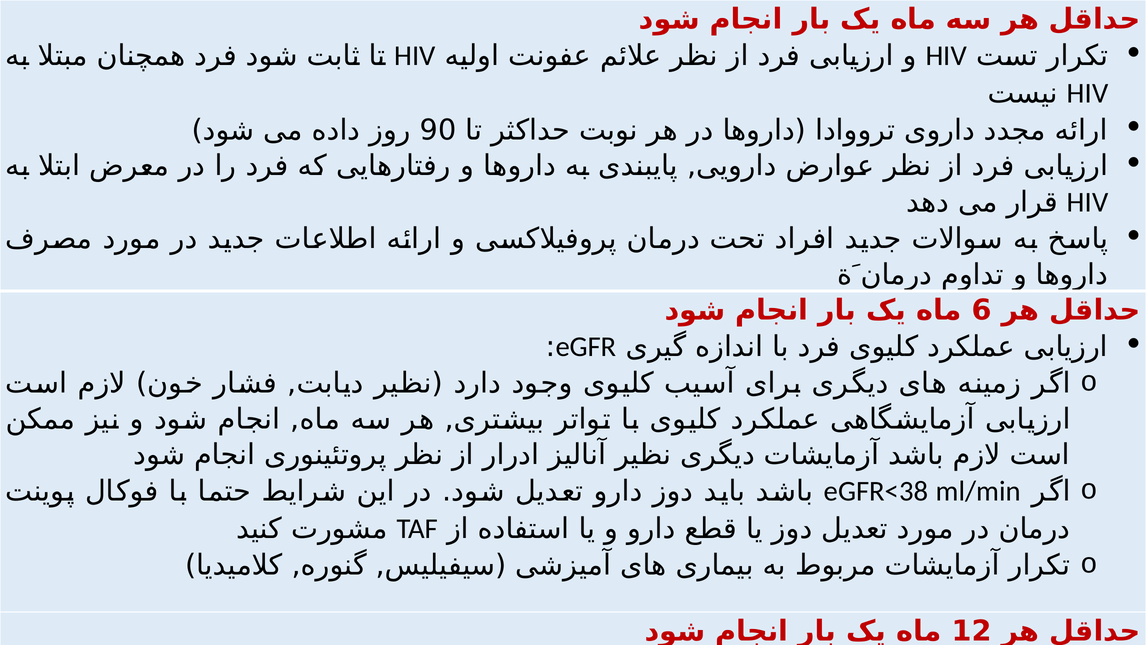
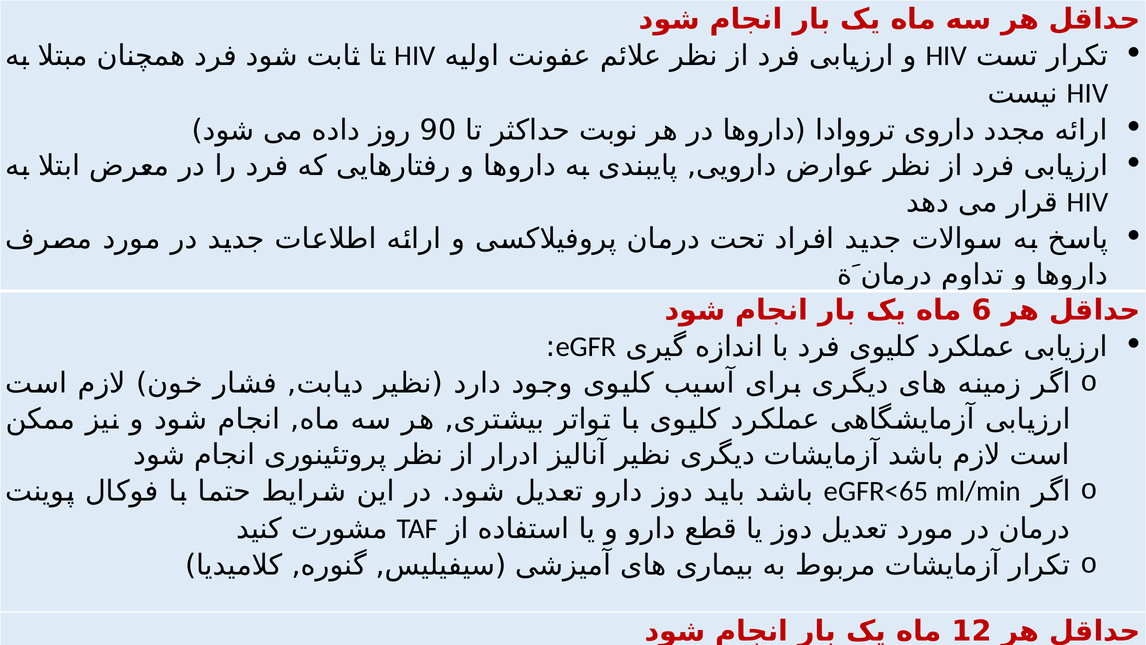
eGFR<38: eGFR<38 -> eGFR<65 (876, 491)
